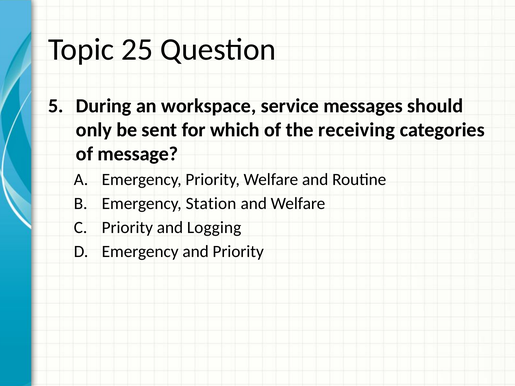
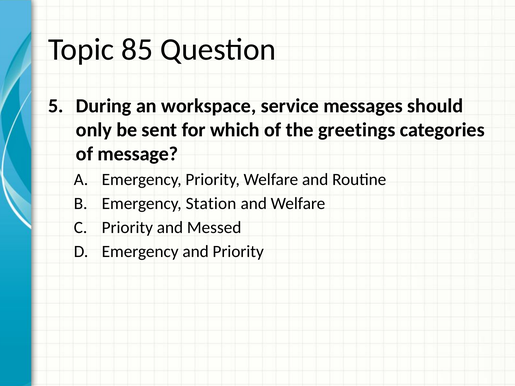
25: 25 -> 85 (137, 50)
receiving: receiving -> greetings (357, 130)
Logging: Logging -> Messed (214, 228)
